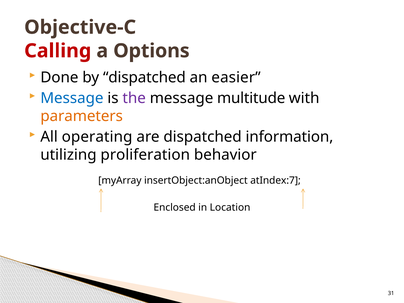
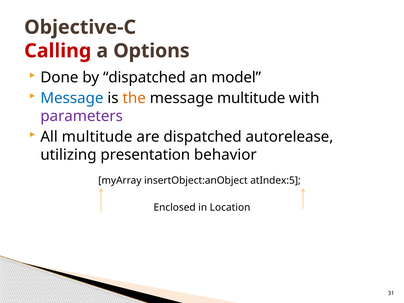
easier: easier -> model (236, 78)
the colour: purple -> orange (134, 98)
parameters colour: orange -> purple (82, 116)
All operating: operating -> multitude (97, 137)
information: information -> autorelease (289, 137)
proliferation: proliferation -> presentation (145, 155)
atIndex:7: atIndex:7 -> atIndex:5 (276, 180)
